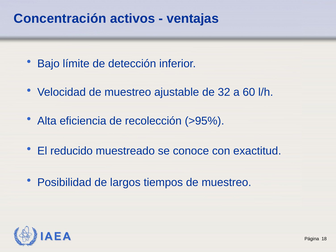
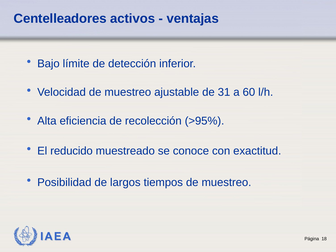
Concentración: Concentración -> Centelleadores (60, 19)
32: 32 -> 31 (224, 92)
